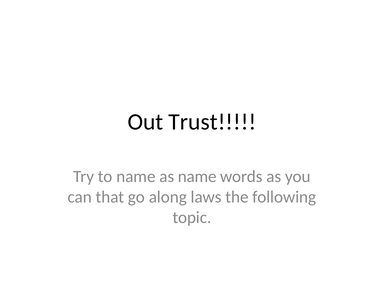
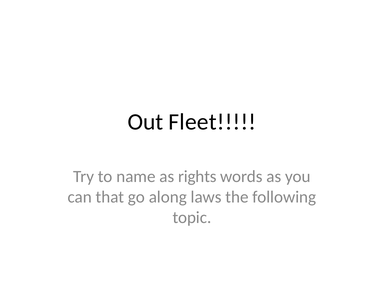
Trust: Trust -> Fleet (212, 122)
as name: name -> rights (197, 177)
